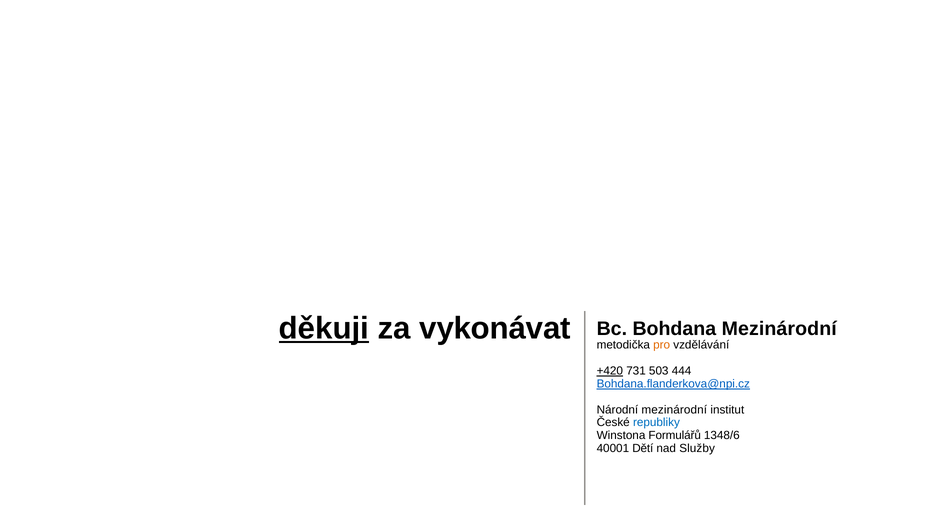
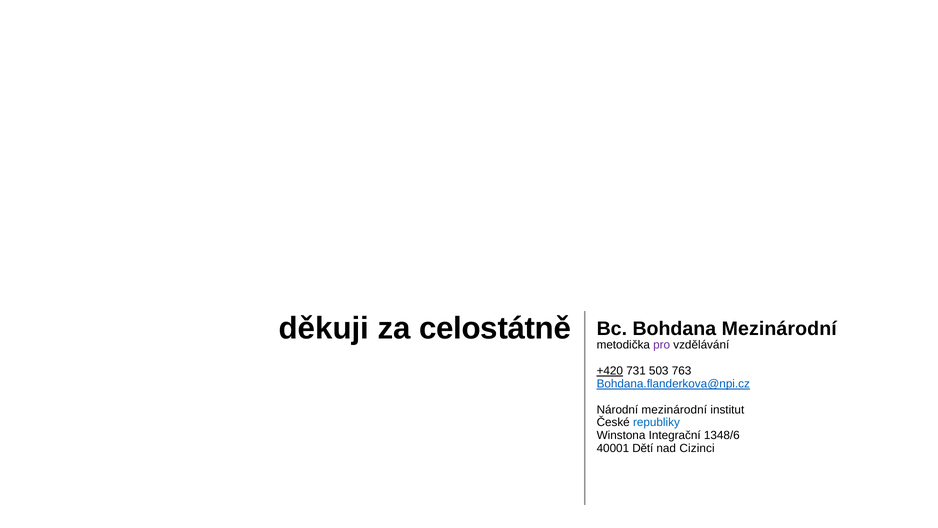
děkuji underline: present -> none (324, 328)
vykonávat: vykonávat -> celostátně (495, 328)
pro colour: orange -> purple (662, 345)
444: 444 -> 763 (682, 371)
Formulářů: Formulářů -> Integrační (675, 435)
Služby: Služby -> Cizinci (697, 448)
